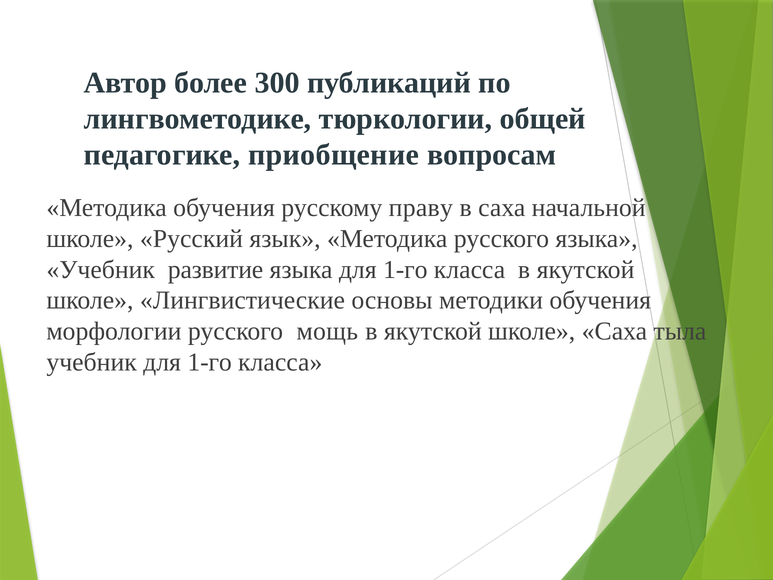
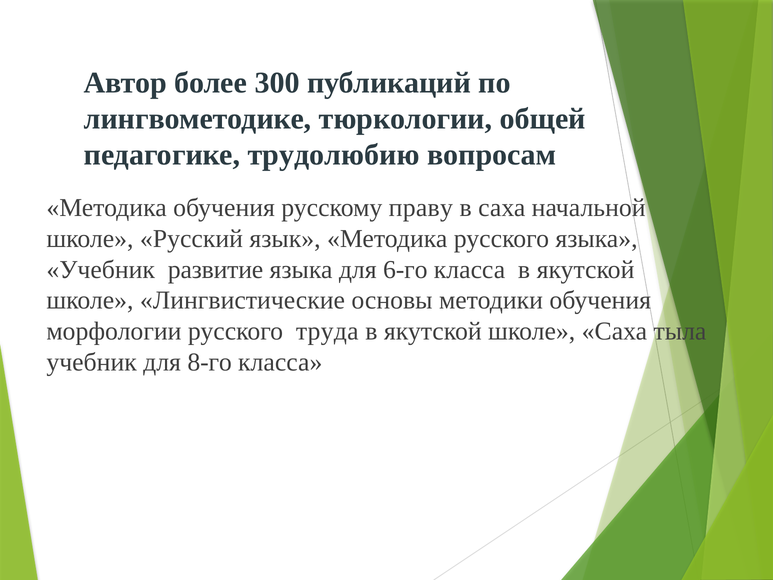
приобщение: приобщение -> трудолюбию (334, 155)
языка для 1-го: 1-го -> 6-го (405, 269)
мощь: мощь -> труда (327, 331)
учебник для 1-го: 1-го -> 8-го (210, 362)
